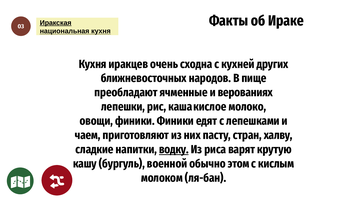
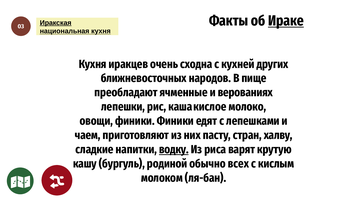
Ираке underline: none -> present (286, 21)
военной: военной -> родиной (167, 163)
этом: этом -> всех (238, 163)
